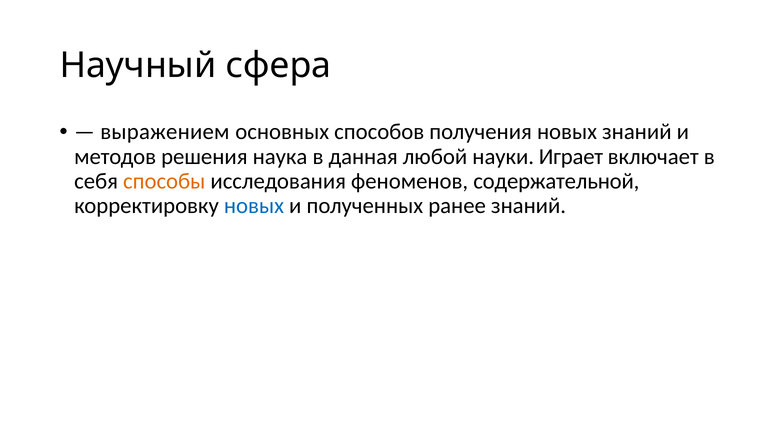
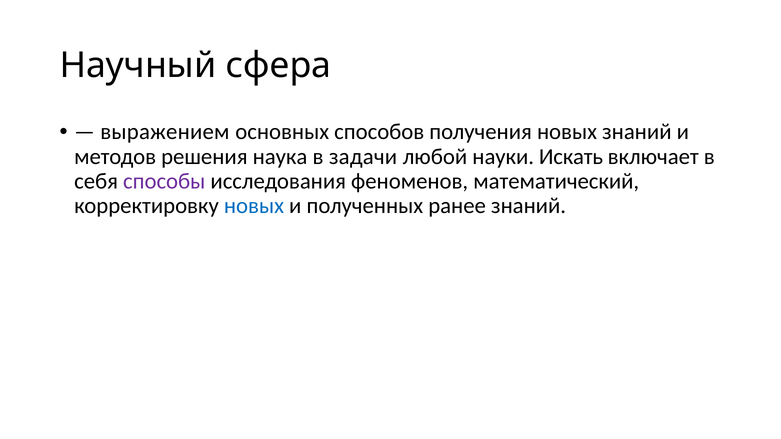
данная: данная -> задачи (363, 157)
Играет: Играет -> Искать (571, 157)
способы colour: orange -> purple (164, 181)
содержательной: содержательной -> математический (556, 181)
